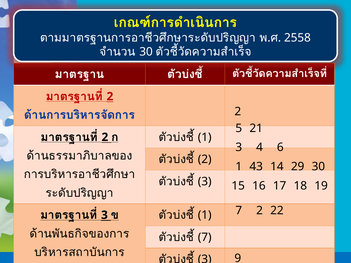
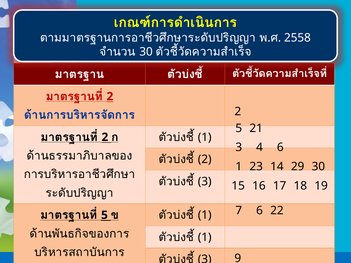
43: 43 -> 23 (256, 167)
7 2: 2 -> 6 (259, 211)
3: 3 -> 5 (104, 215)
7: 7 -> 1 (205, 237)
